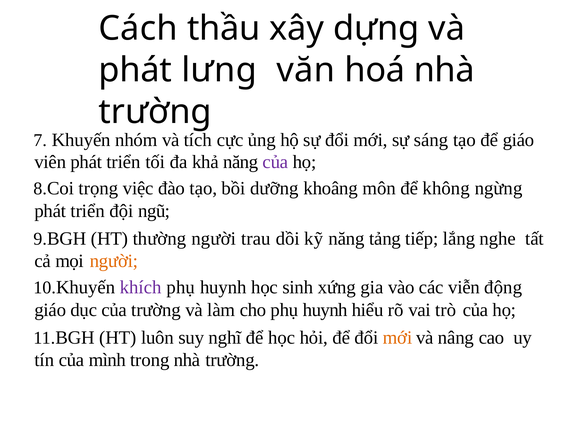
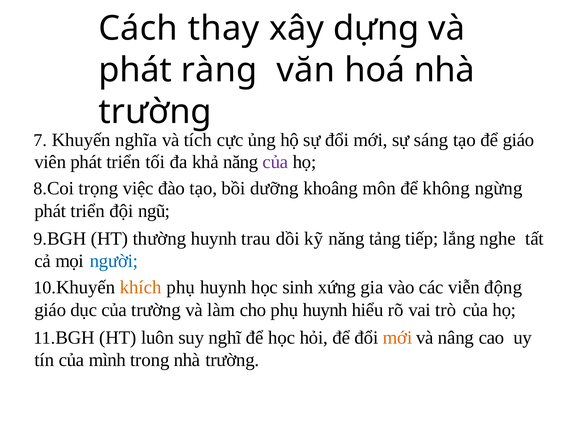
thầu: thầu -> thay (223, 28)
lưng: lưng -> ràng (219, 70)
nhóm: nhóm -> nghĩa (136, 140)
thường người: người -> huynh (214, 238)
người colour: orange -> blue (114, 261)
khích colour: purple -> orange (141, 287)
